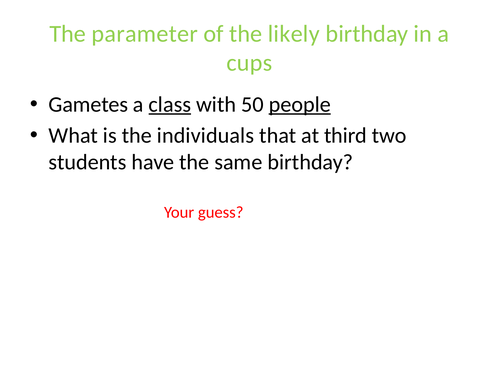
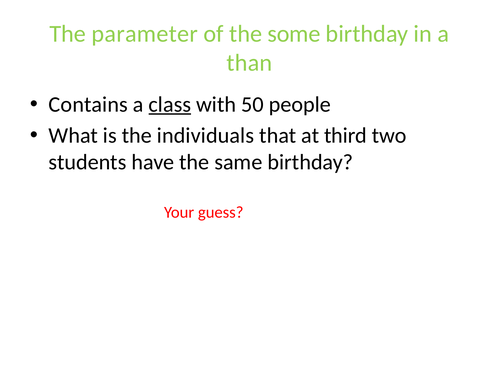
likely: likely -> some (294, 34)
cups: cups -> than (249, 63)
Gametes: Gametes -> Contains (88, 105)
people underline: present -> none (300, 105)
